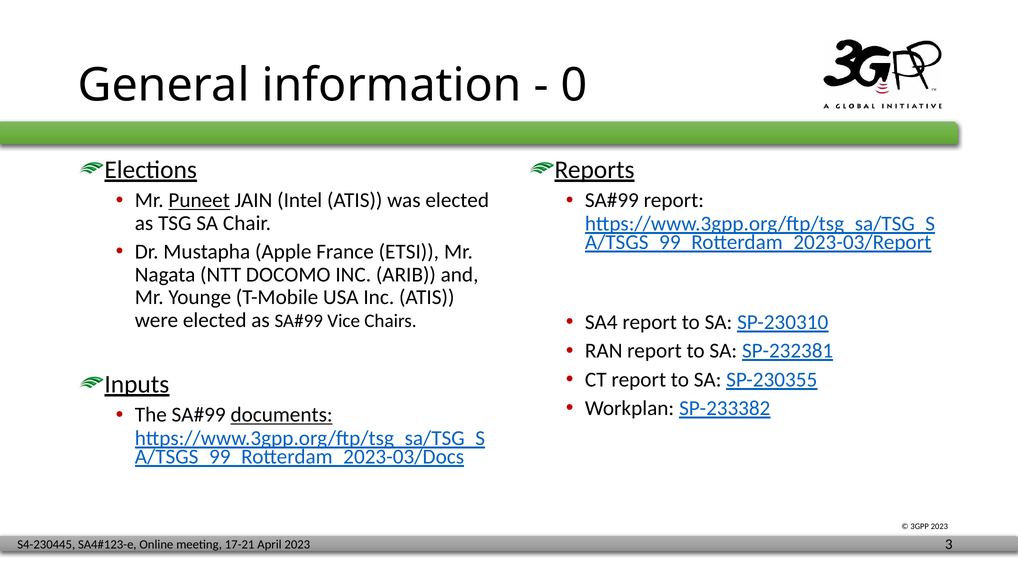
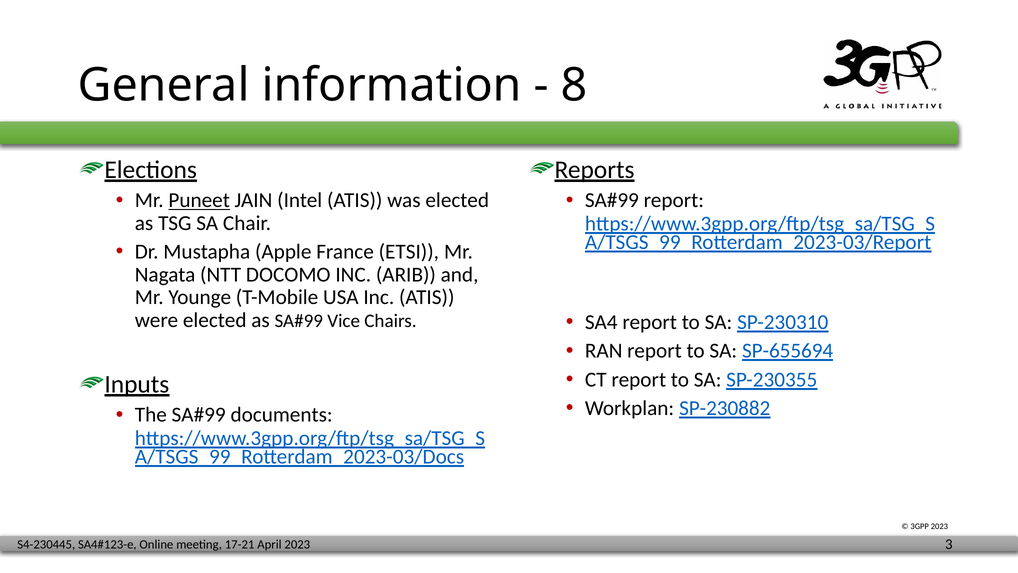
0: 0 -> 8 (574, 86)
SP-232381: SP-232381 -> SP-655694 (788, 351)
SP-233382: SP-233382 -> SP-230882 (725, 408)
documents underline: present -> none (282, 415)
